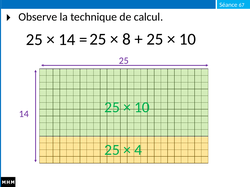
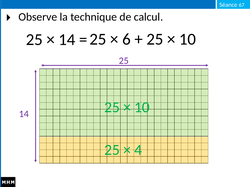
8: 8 -> 6 (126, 39)
